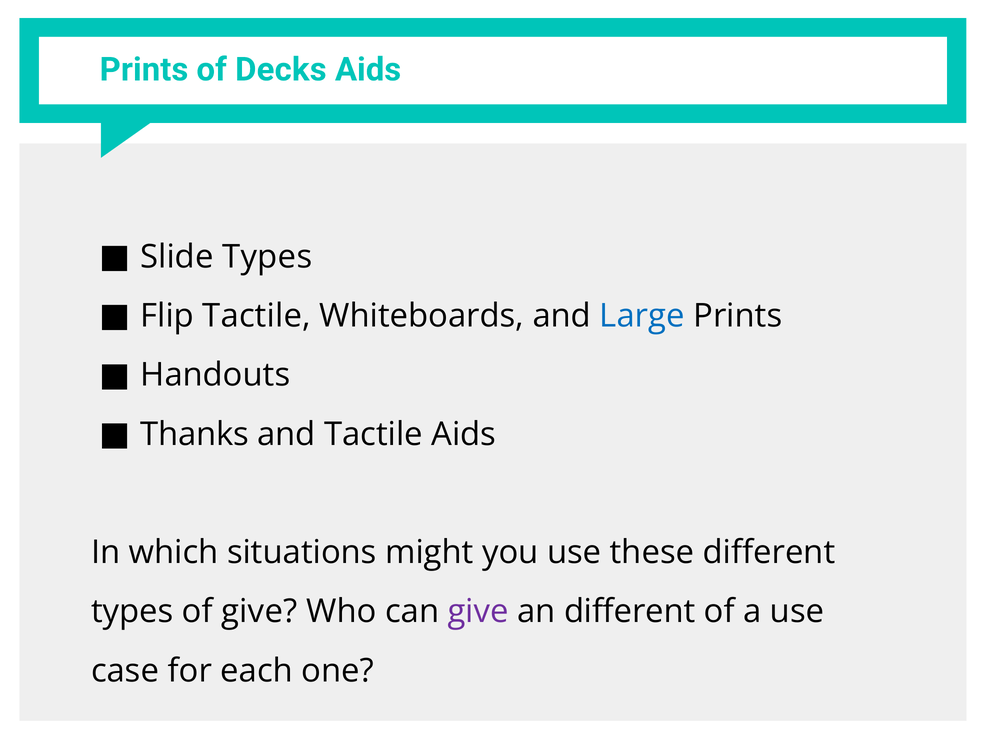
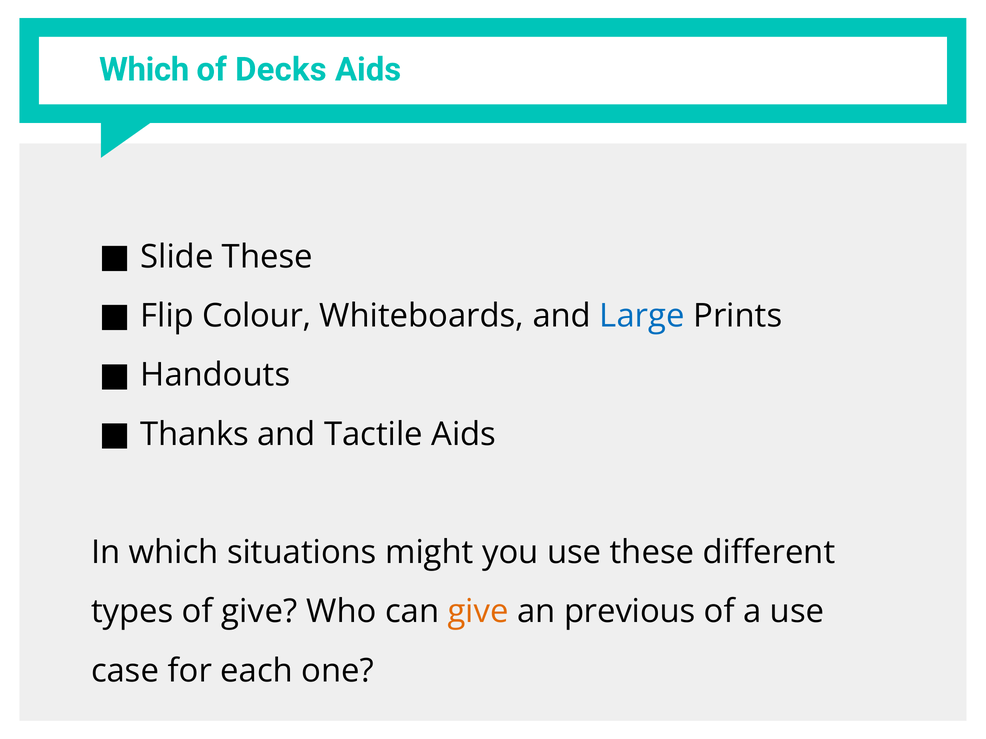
Prints: Prints -> Which (144, 70)
Slide Types: Types -> These (267, 257)
Flip Tactile: Tactile -> Colour (257, 316)
give colour: purple -> orange (478, 612)
an different: different -> previous (630, 612)
